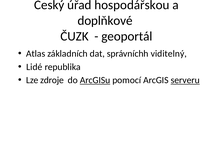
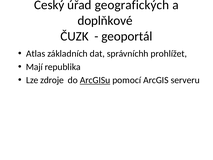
hospodářskou: hospodářskou -> geografických (132, 5)
viditelný: viditelný -> prohlížet (169, 54)
Lidé: Lidé -> Mají (34, 67)
serveru underline: present -> none (185, 80)
